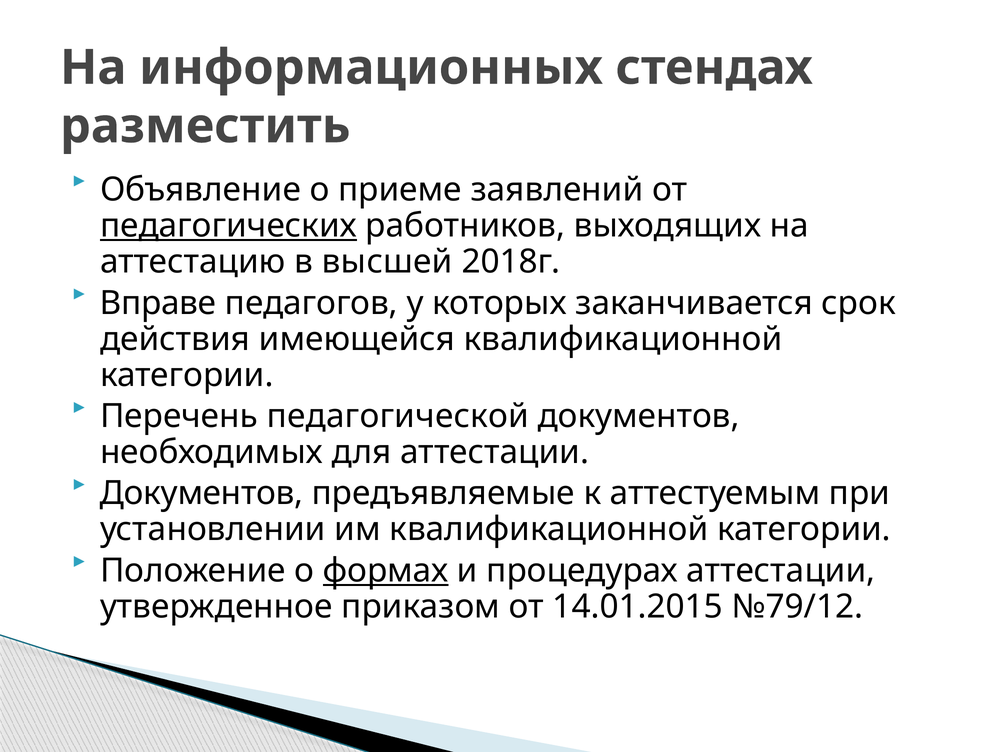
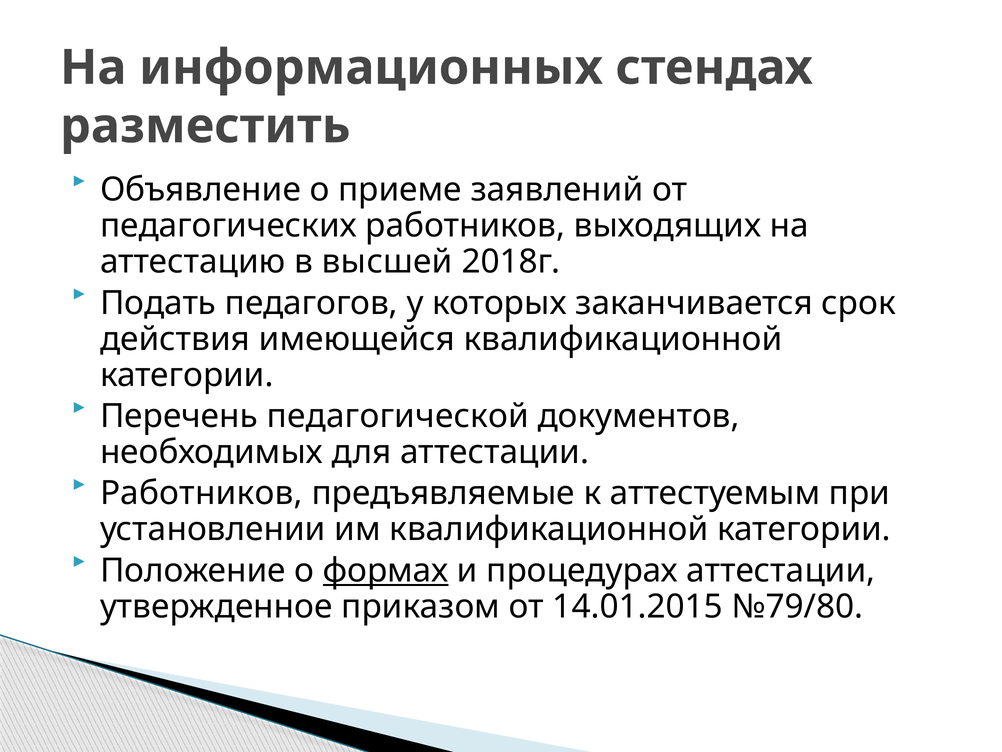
педагогических underline: present -> none (228, 226)
Вправе: Вправе -> Подать (158, 303)
Документов: Документов -> Работников (201, 493)
№79/12: №79/12 -> №79/80 (798, 606)
